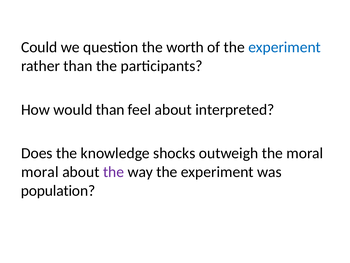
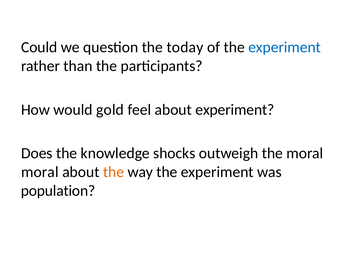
worth: worth -> today (185, 47)
would than: than -> gold (110, 109)
about interpreted: interpreted -> experiment (235, 109)
the colour: purple -> orange (114, 172)
